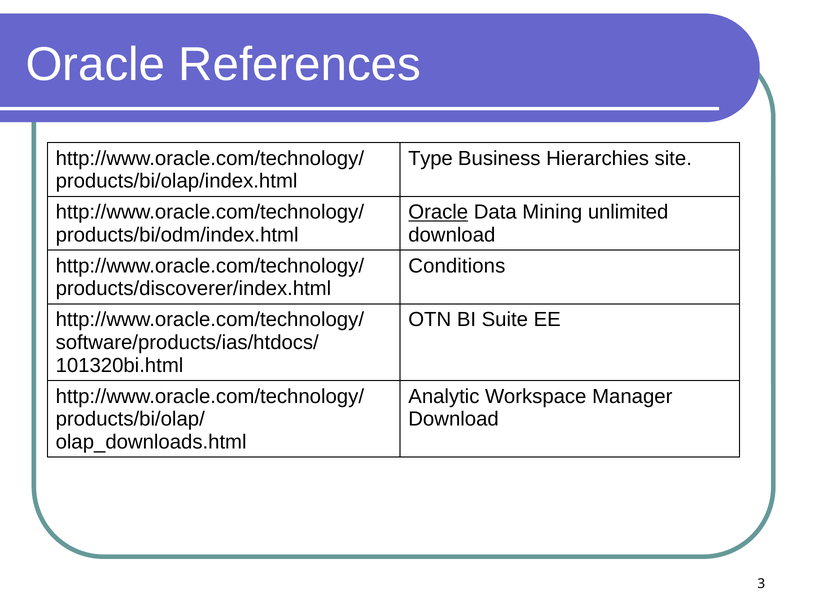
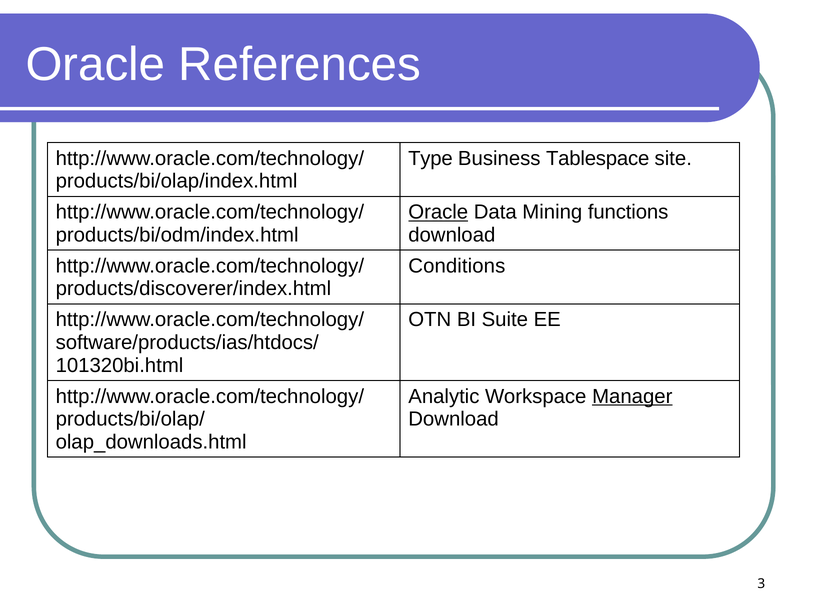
Hierarchies: Hierarchies -> Tablespace (598, 158)
unlimited: unlimited -> functions (628, 212)
Manager underline: none -> present (632, 396)
